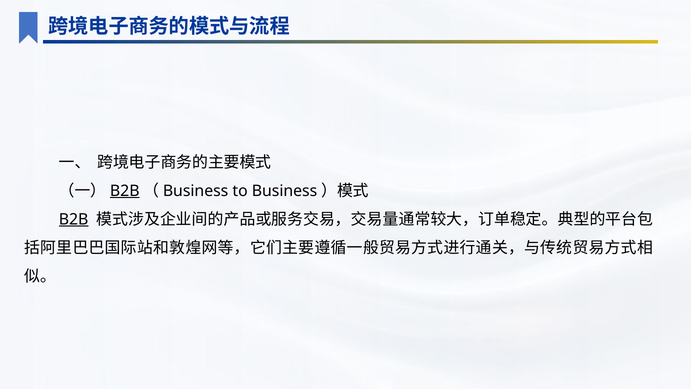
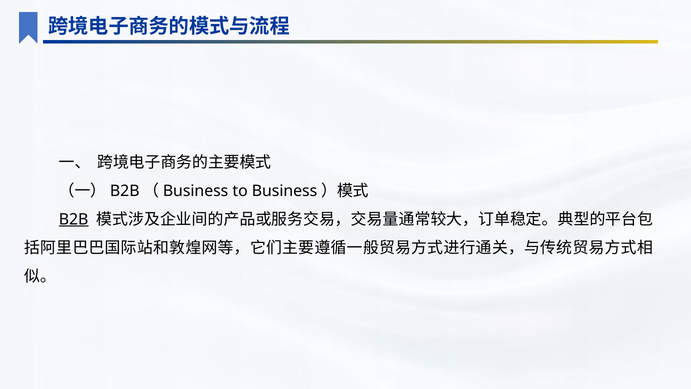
B2B underline: present -> none (125, 191)
